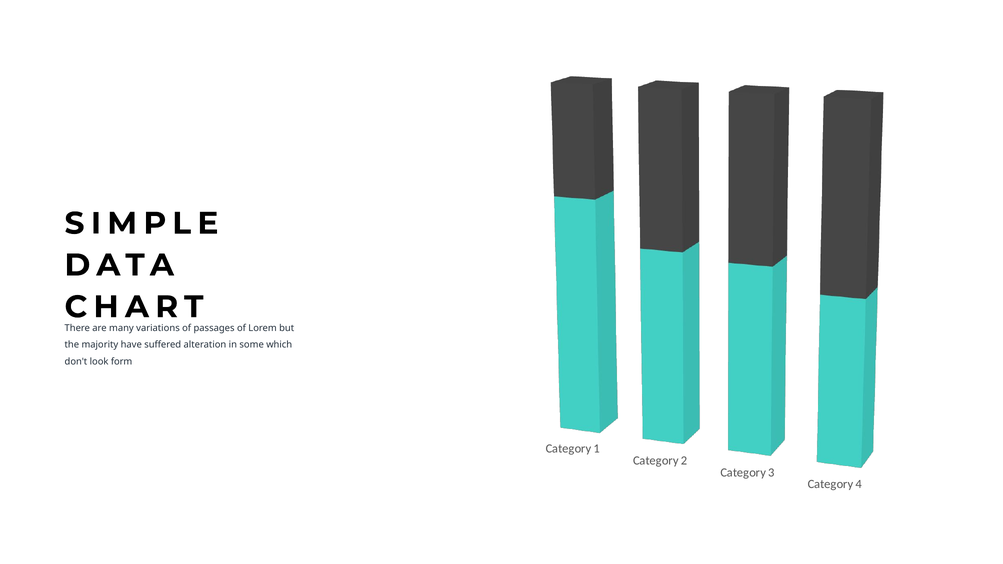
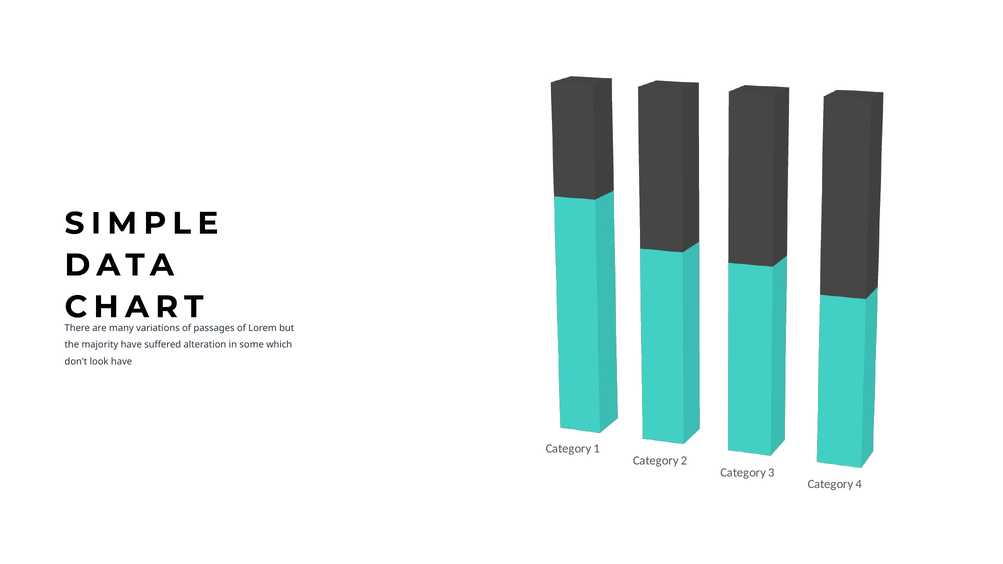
look form: form -> have (122, 362)
